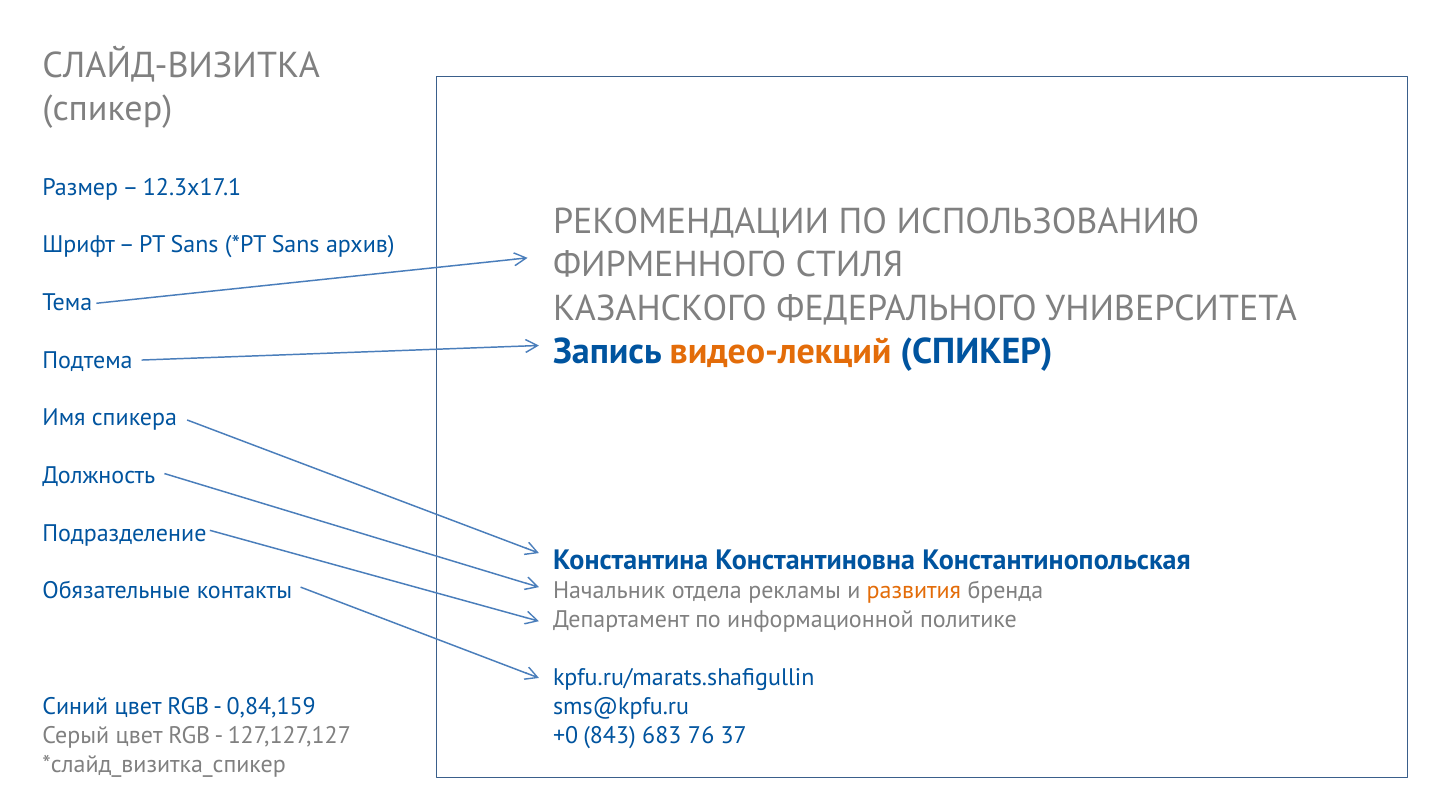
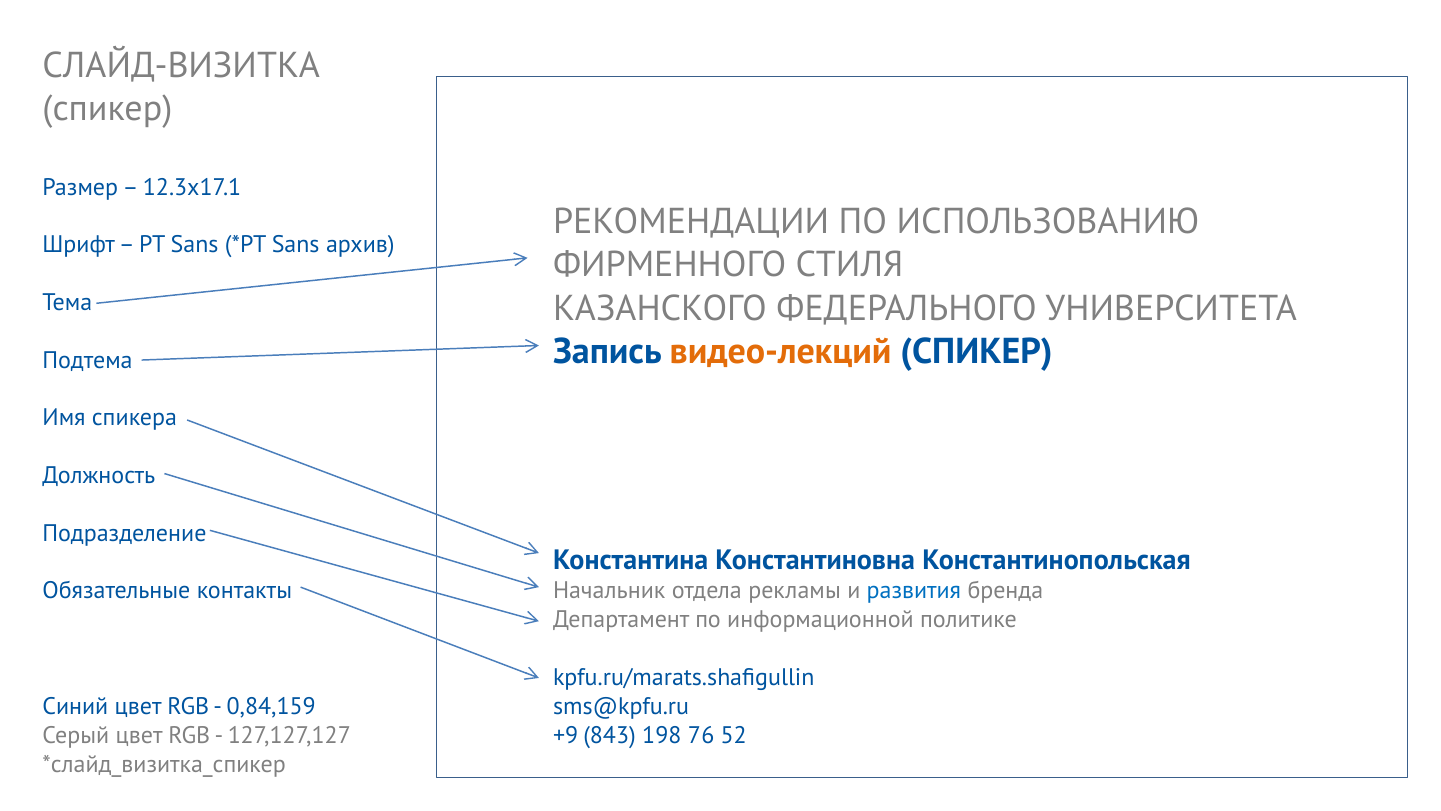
развития colour: orange -> blue (914, 591)
+0: +0 -> +9 (566, 735)
683: 683 -> 198 (662, 735)
37: 37 -> 52 (734, 735)
